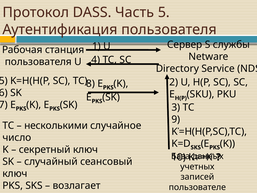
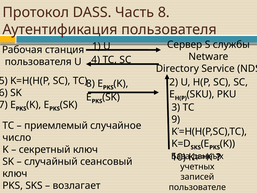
Часть 5: 5 -> 8 (164, 12)
несколькими: несколькими -> приемлемый (56, 125)
